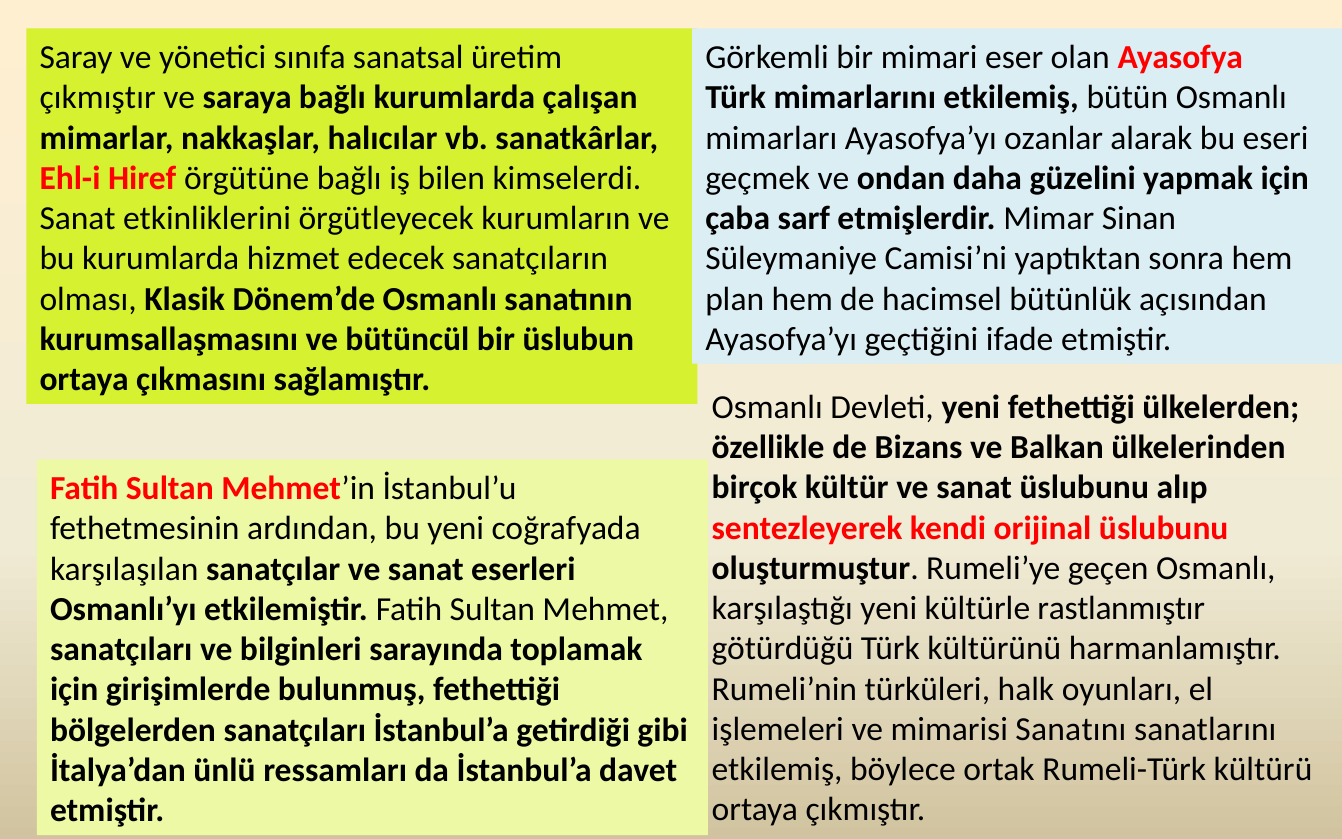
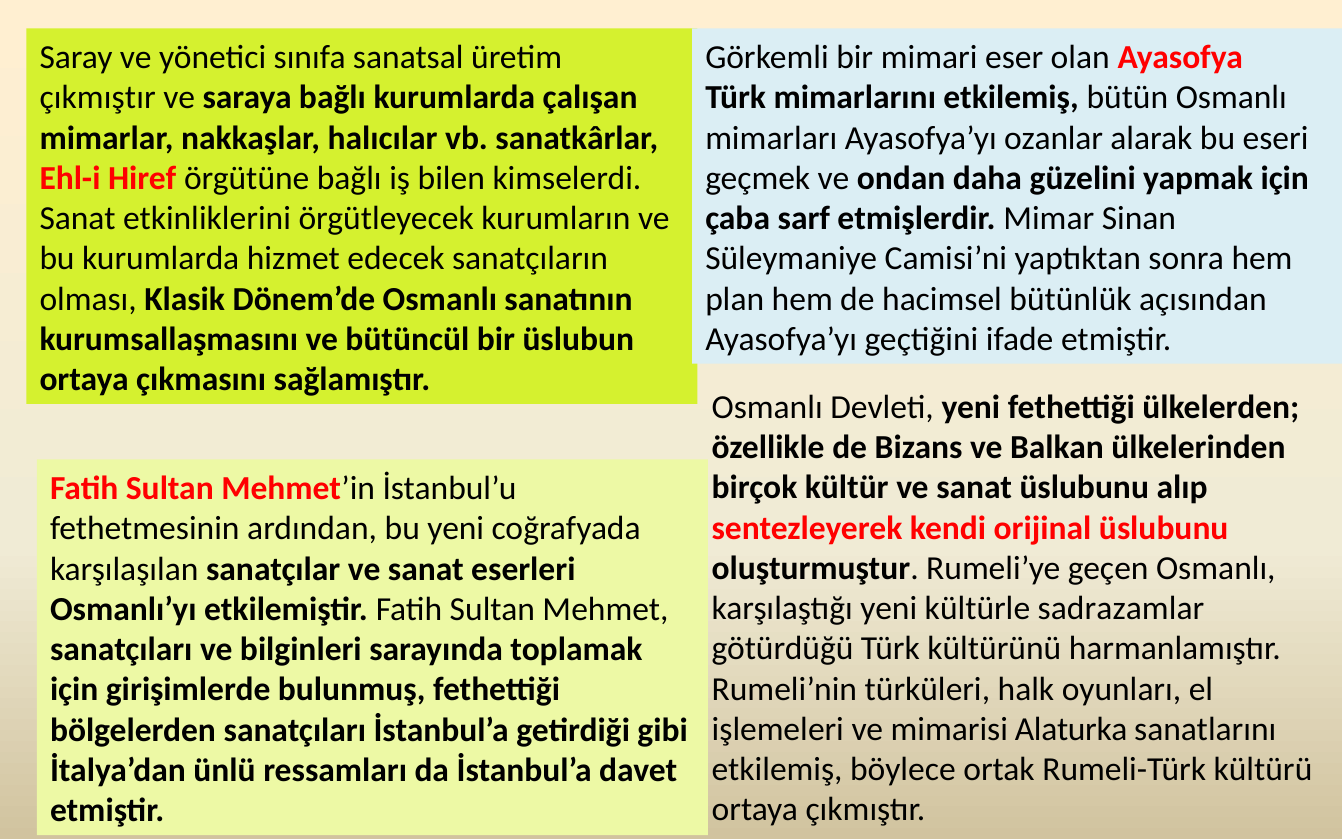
rastlanmıştır: rastlanmıştır -> sadrazamlar (1121, 608)
Sanatını: Sanatını -> Alaturka (1071, 729)
